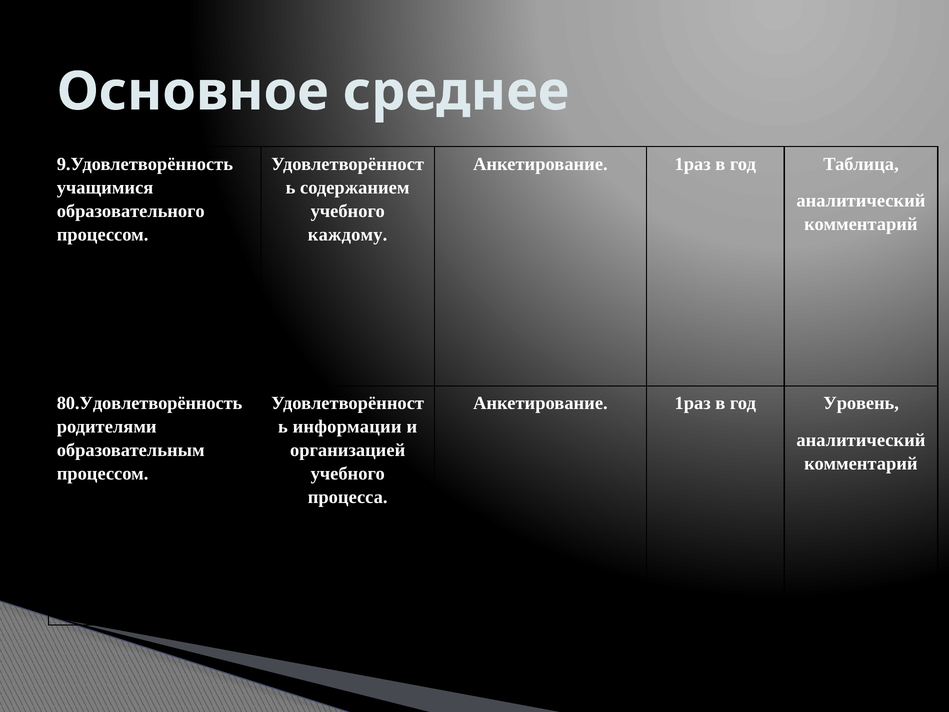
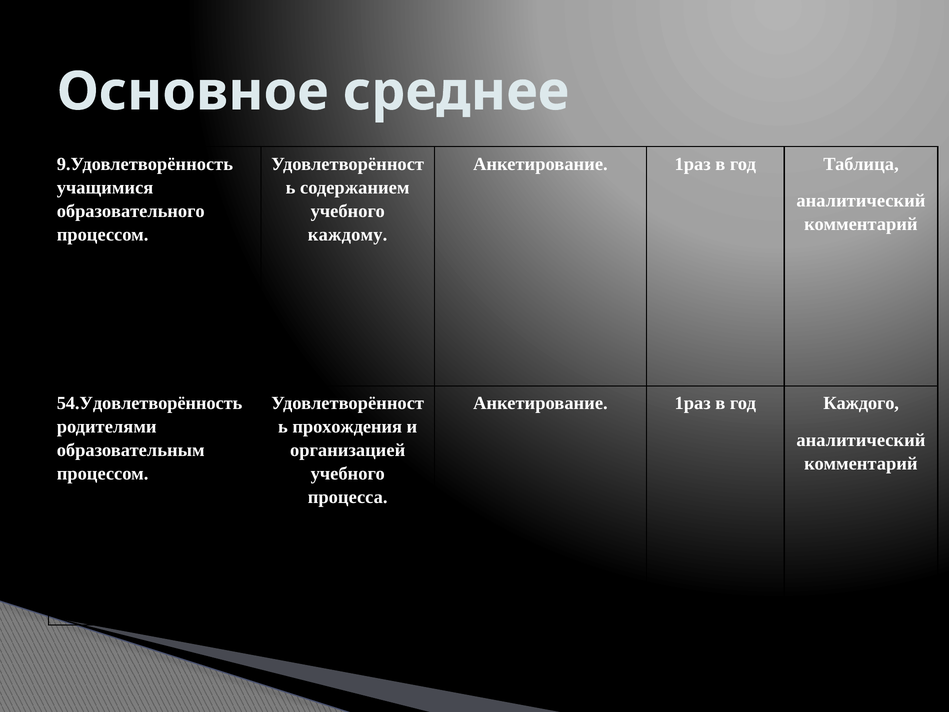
80.Удовлетворённость: 80.Удовлетворённость -> 54.Удовлетворённость (150, 403)
Уровень: Уровень -> Каждого (861, 403)
информации: информации -> прохождения (347, 427)
